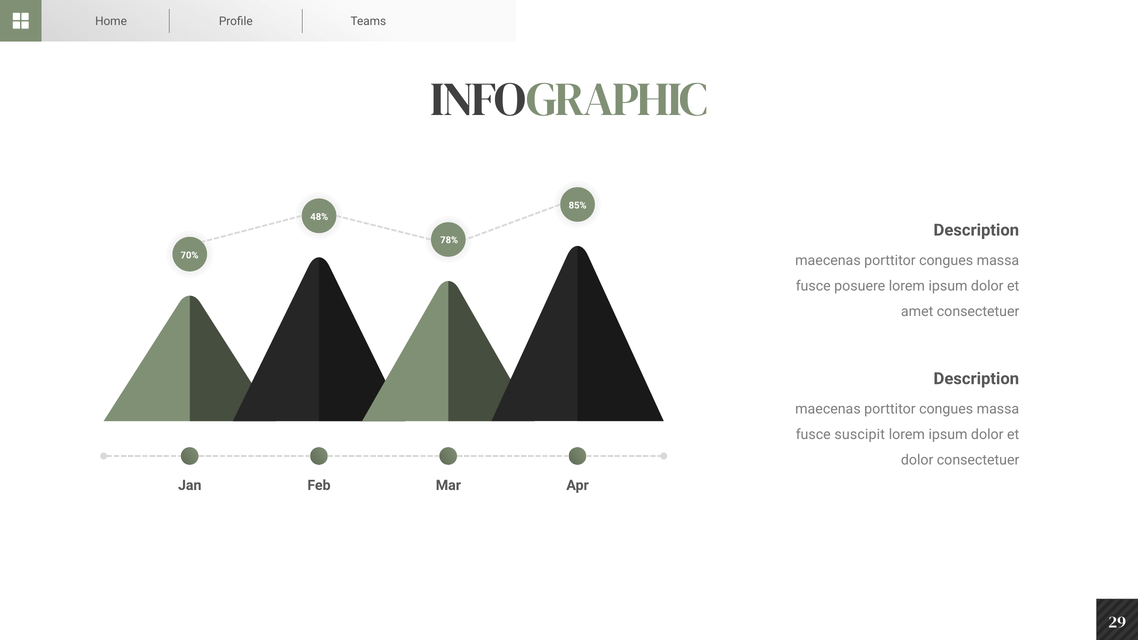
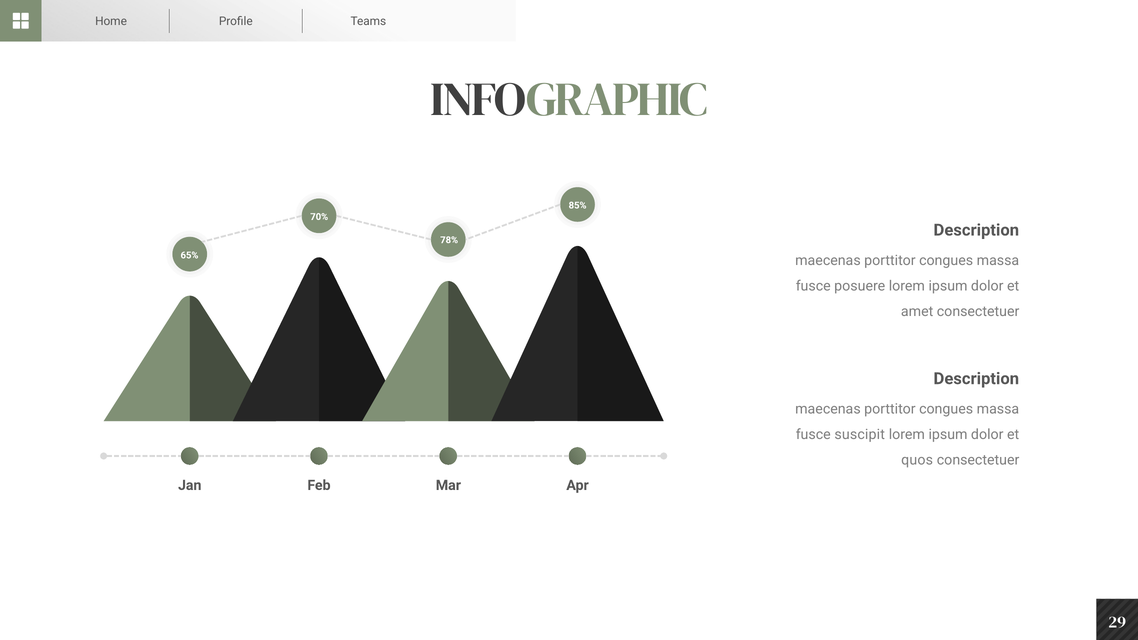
48%: 48% -> 70% (319, 217)
70%: 70% -> 65% (189, 255)
dolor: dolor -> quos (917, 460)
